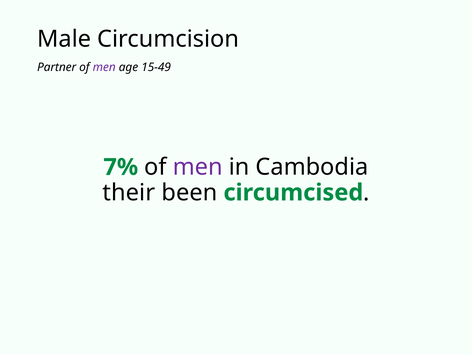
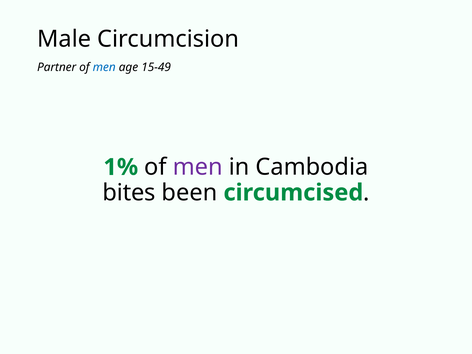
men colour: purple -> blue (104, 67)
7%: 7% -> 1% (121, 167)
their: their -> bites (129, 193)
